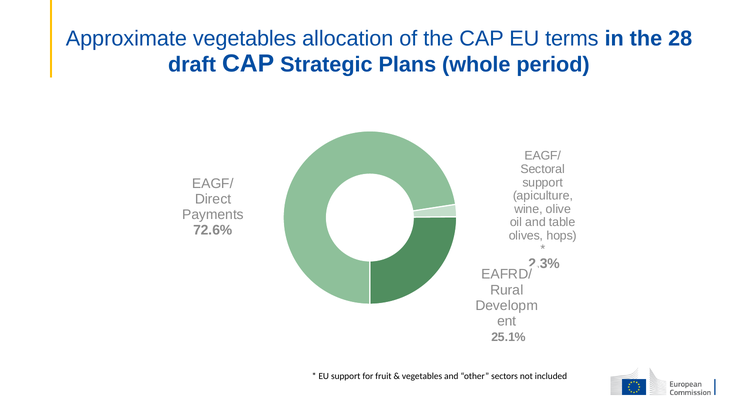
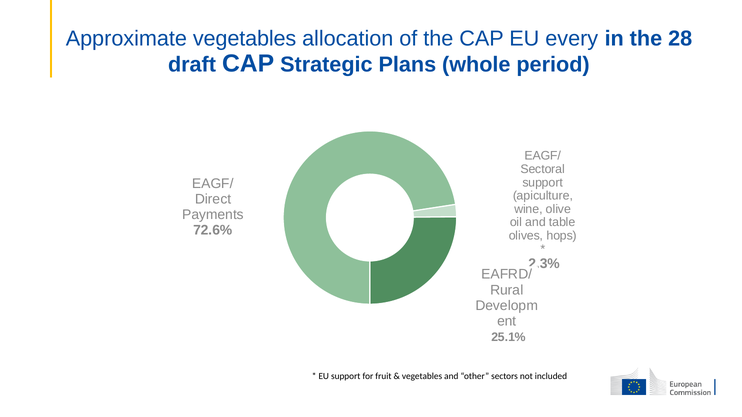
terms: terms -> every (572, 38)
